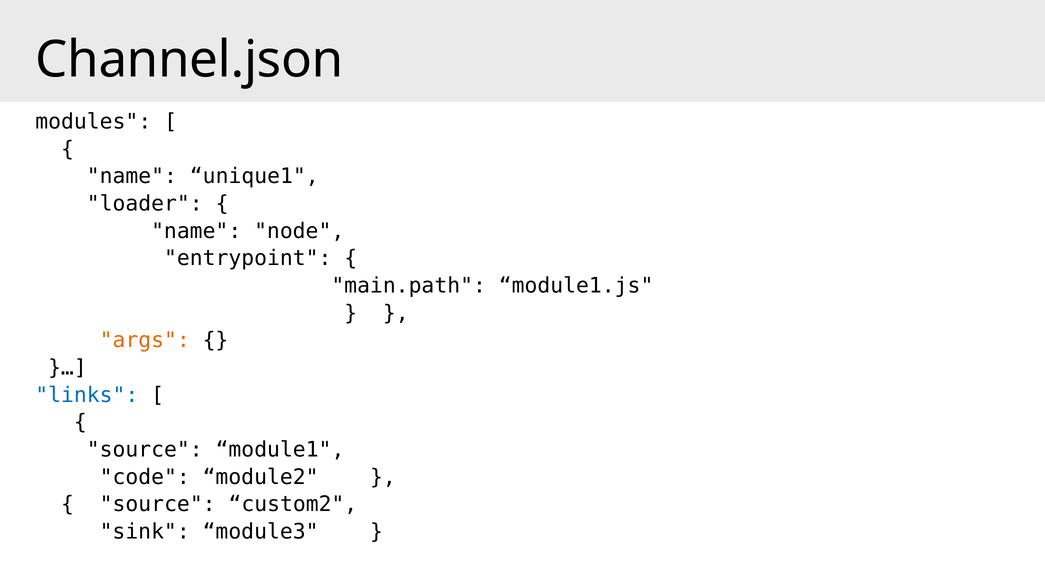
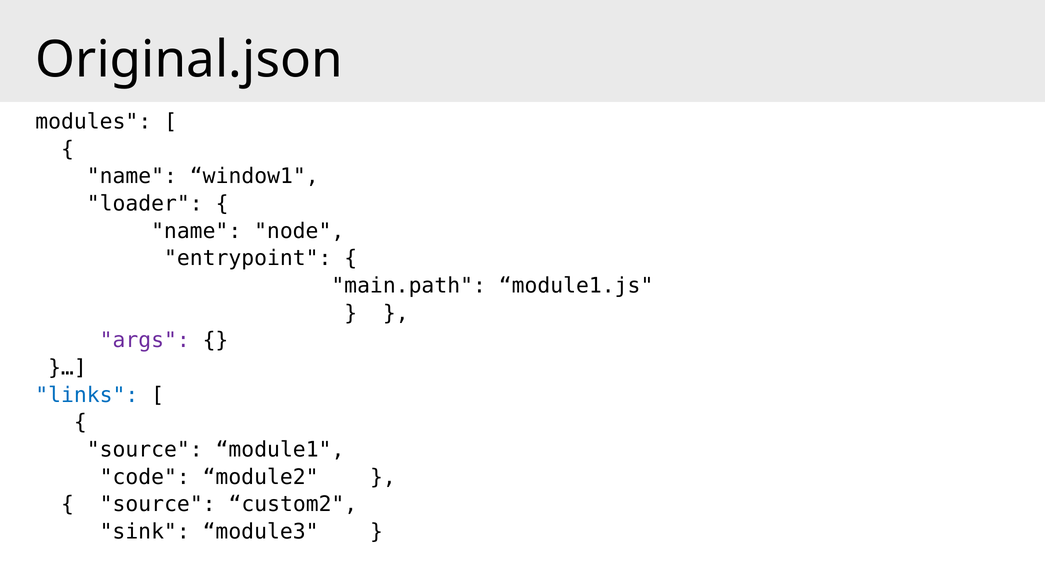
Channel.json: Channel.json -> Original.json (189, 60)
unique1: unique1 -> window1 (254, 176)
args colour: orange -> purple (145, 340)
